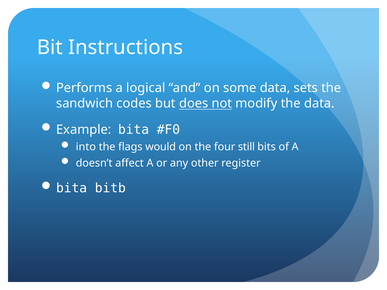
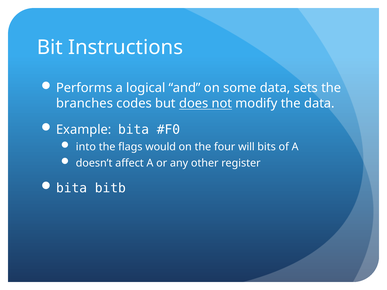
sandwich: sandwich -> branches (85, 103)
still: still -> will (246, 147)
